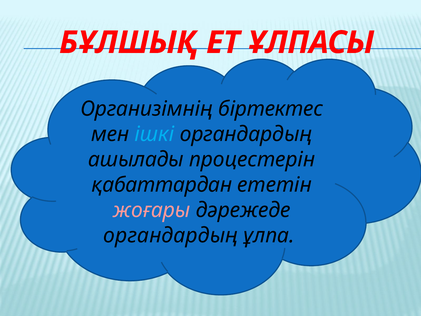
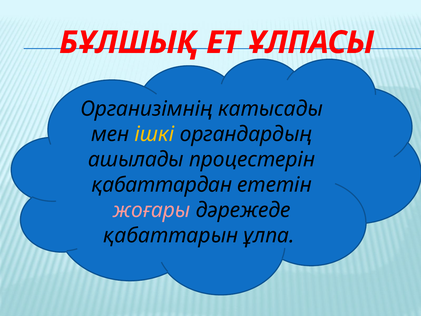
біртектес: біртектес -> катысады (271, 109)
ішкі colour: light blue -> yellow (154, 134)
органдардың: органдардың -> қабаттарын (171, 235)
